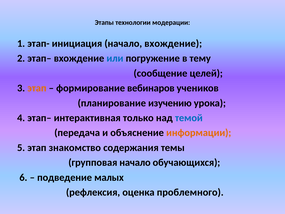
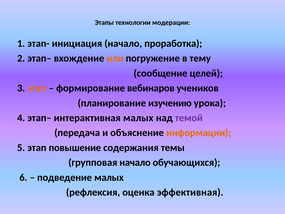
начало вхождение: вхождение -> проработка (173, 43)
или colour: blue -> orange (115, 58)
интерактивная только: только -> малых (138, 118)
темой colour: blue -> purple (189, 118)
знакомство: знакомство -> повышение (75, 148)
проблемного: проблемного -> эффективная (190, 192)
